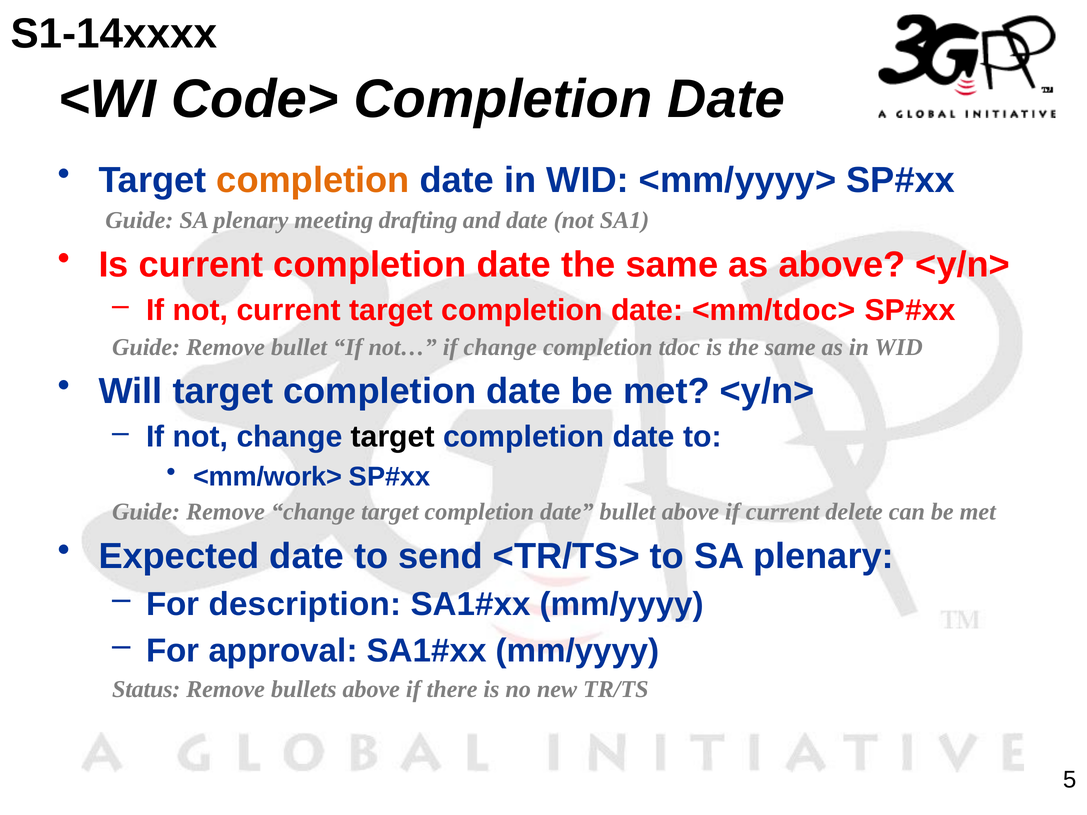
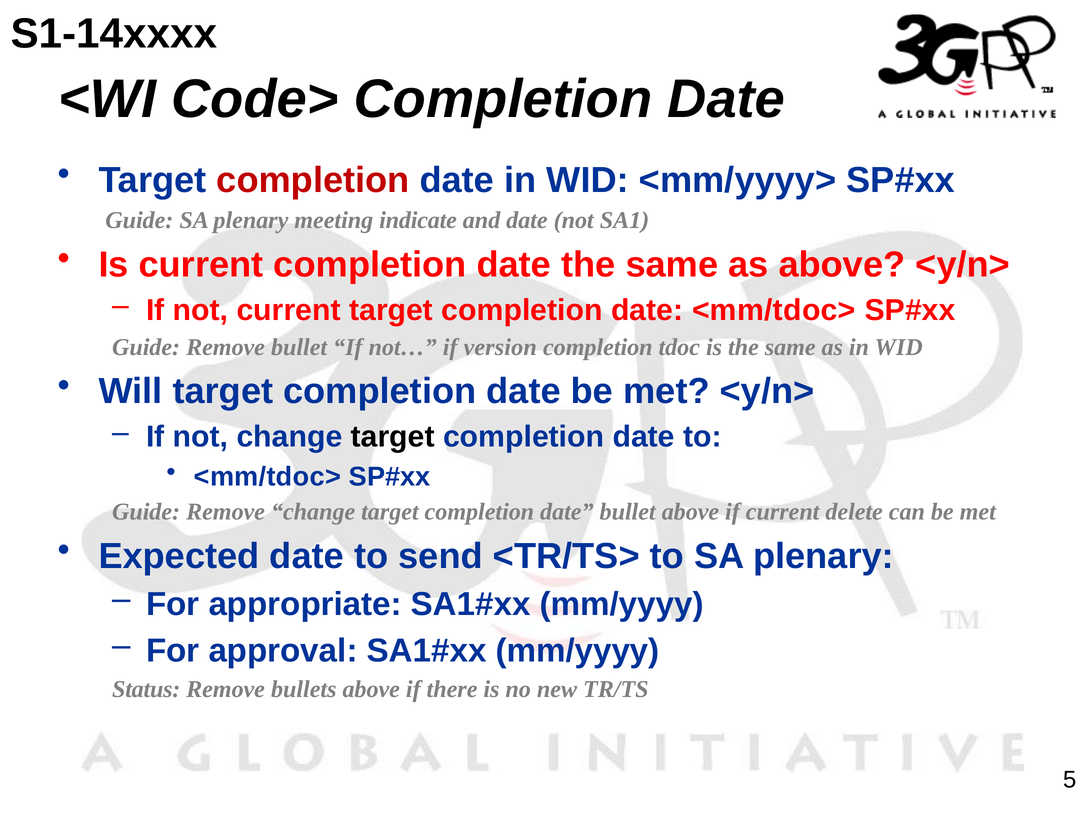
completion colour: orange -> red (313, 180)
drafting: drafting -> indicate (418, 221)
if change: change -> version (500, 347)
<mm/work>: <mm/work> -> <mm/tdoc> (267, 477)
description: description -> appropriate (305, 605)
